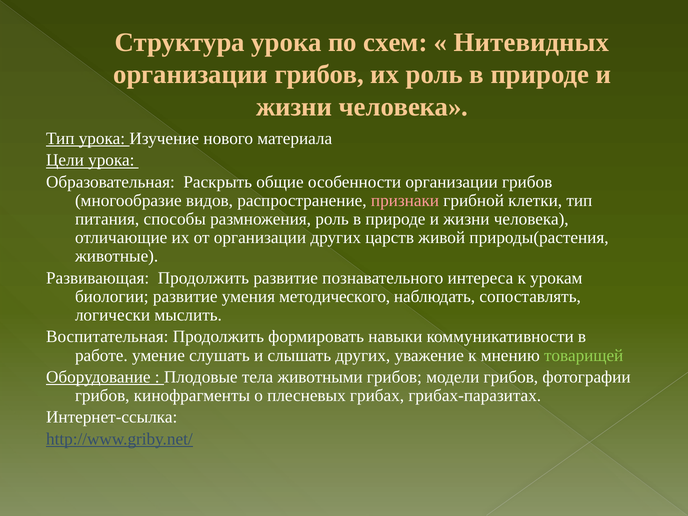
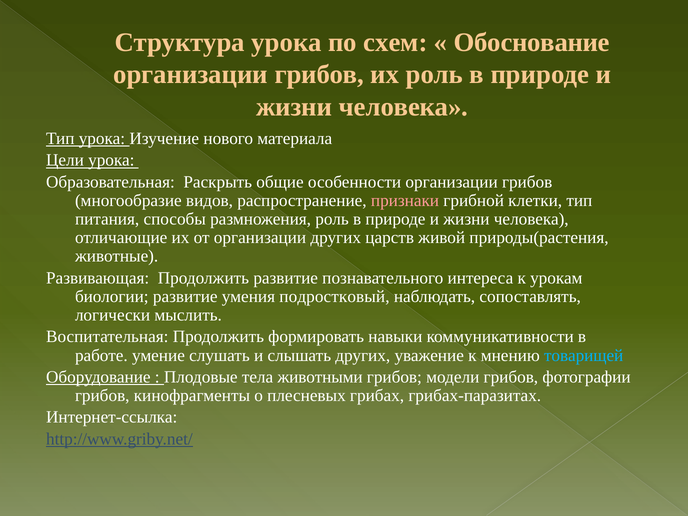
Нитевидных: Нитевидных -> Обоснование (532, 42)
методического: методического -> подростковый (334, 297)
товарищей colour: light green -> light blue (584, 355)
